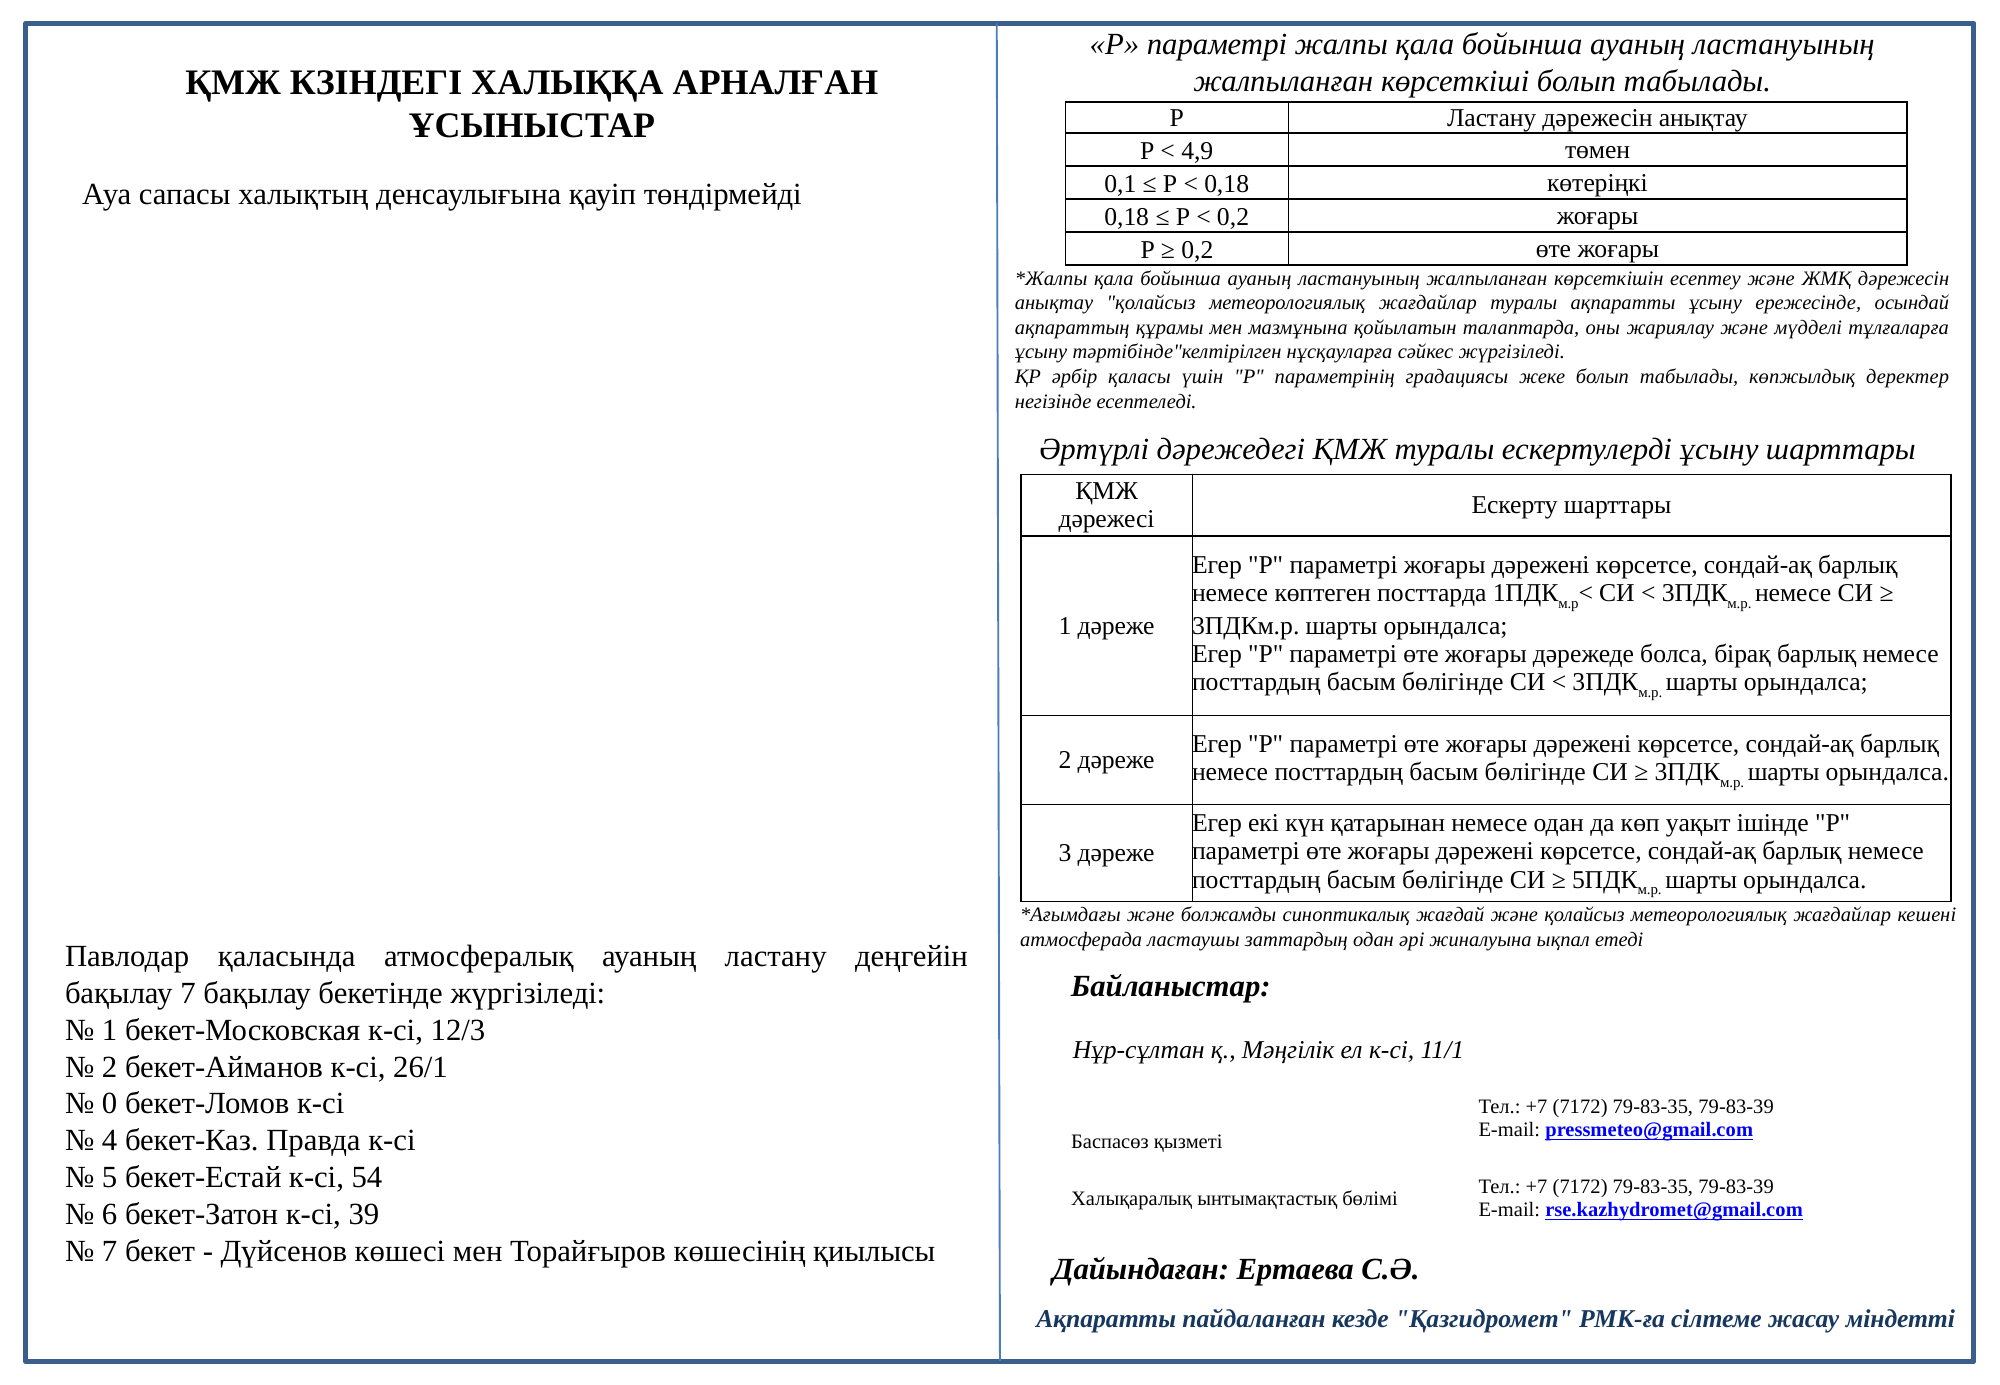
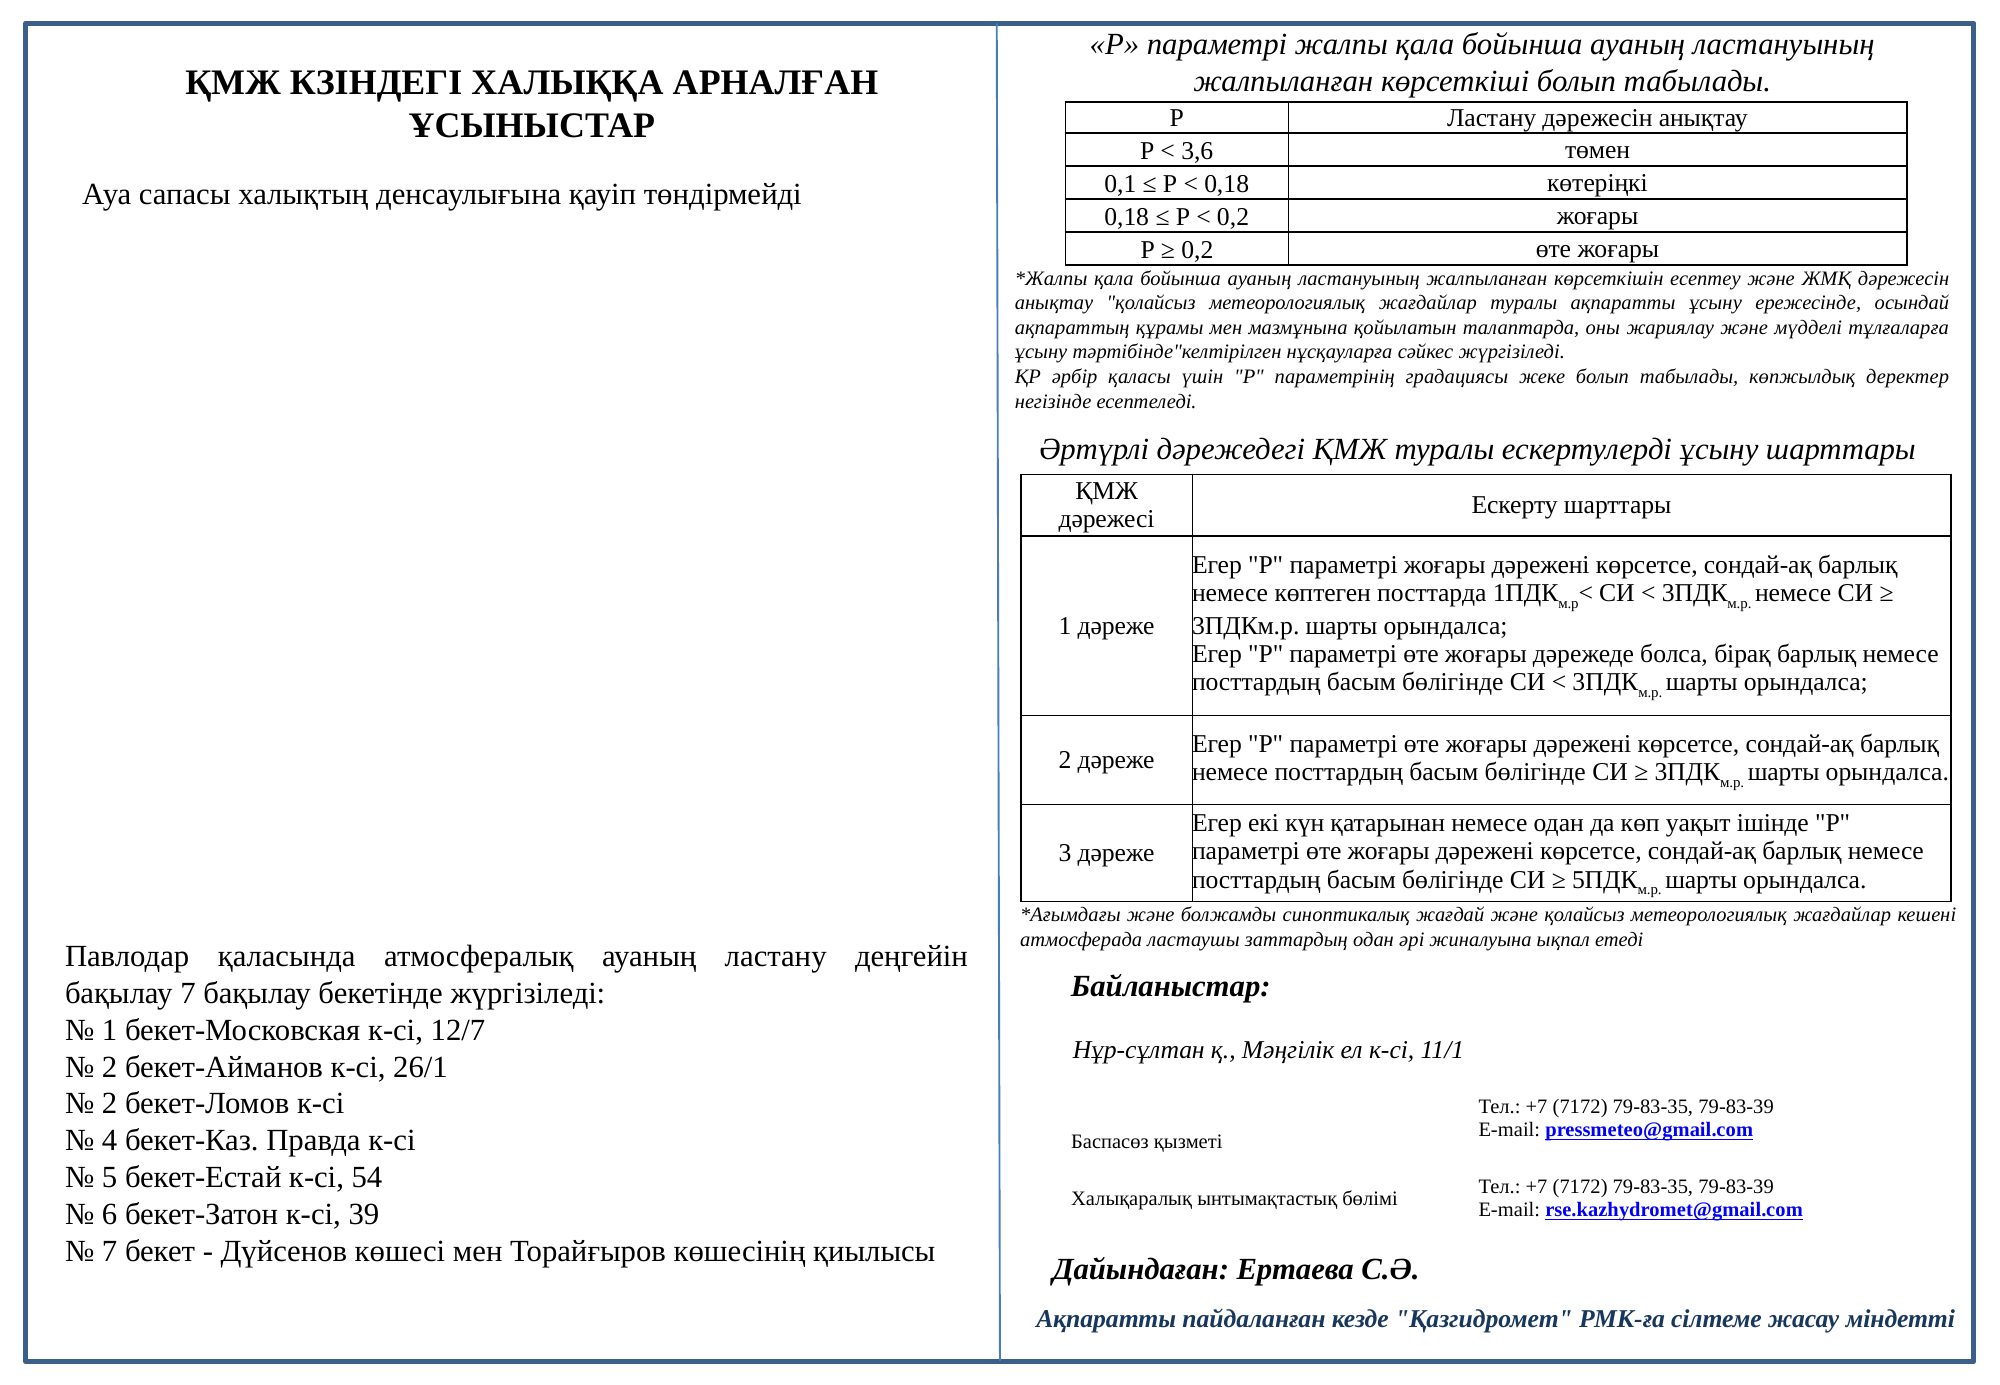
4,9: 4,9 -> 3,6 (1197, 151)
12/3: 12/3 -> 12/7 (458, 1030)
0: 0 -> 2 (110, 1103)
